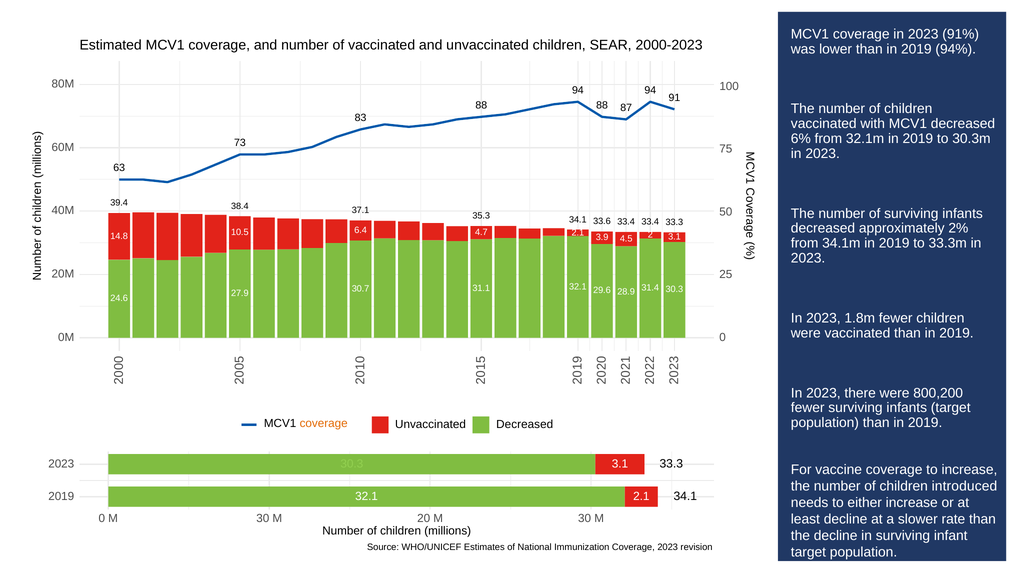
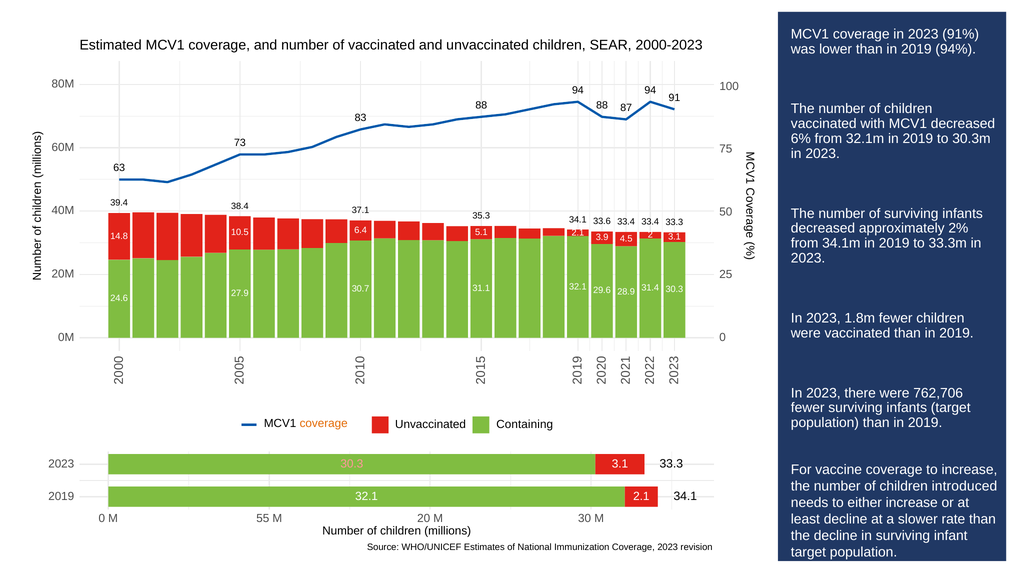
4.7: 4.7 -> 5.1 (481, 232)
800,200: 800,200 -> 762,706 (938, 393)
Unvaccinated Decreased: Decreased -> Containing (525, 425)
30.3 colour: light green -> pink (352, 464)
0 M 30: 30 -> 55 (263, 519)
